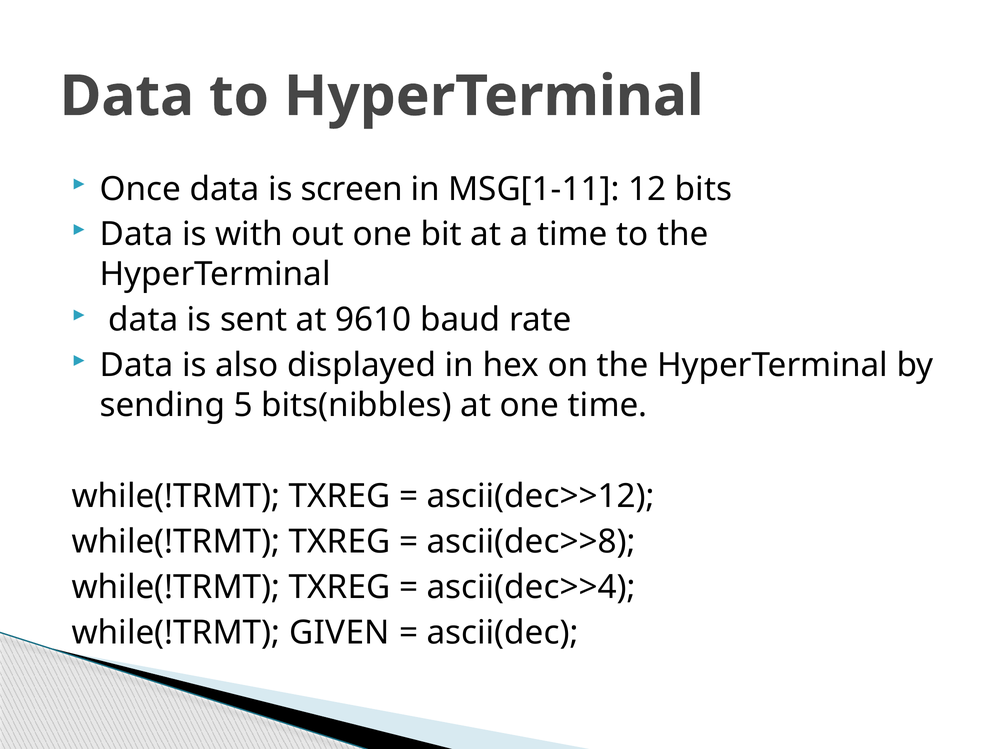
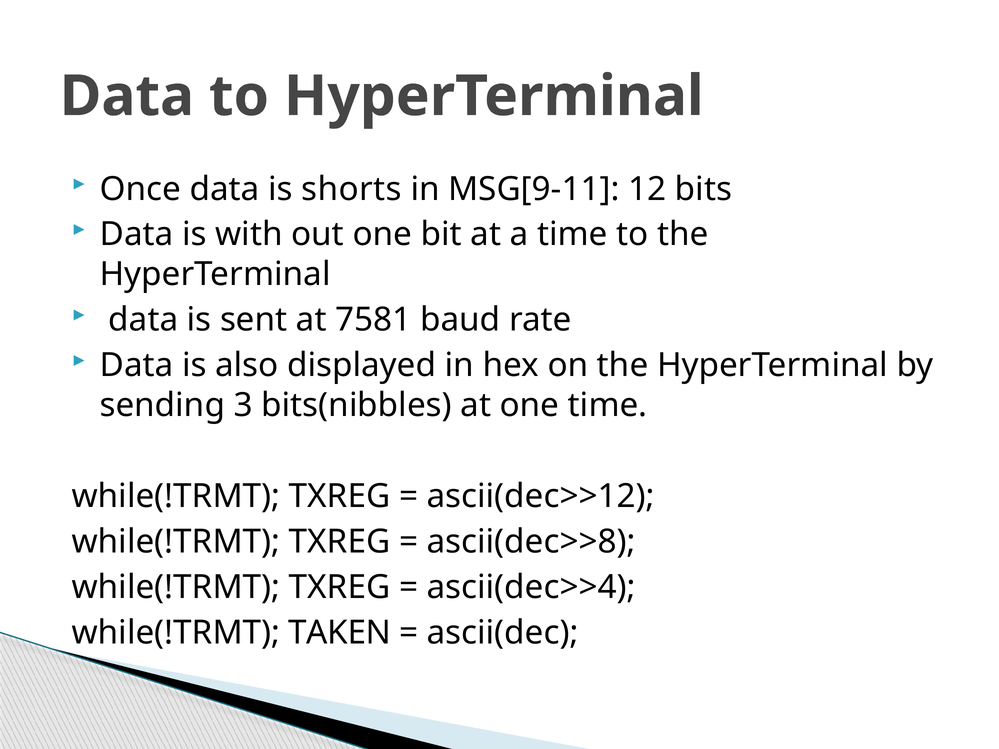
screen: screen -> shorts (351, 189)
MSG[1-11: MSG[1-11 -> MSG[9-11 (534, 189)
9610: 9610 -> 7581 (373, 320)
5: 5 -> 3 (243, 406)
GIVEN: GIVEN -> TAKEN (340, 633)
